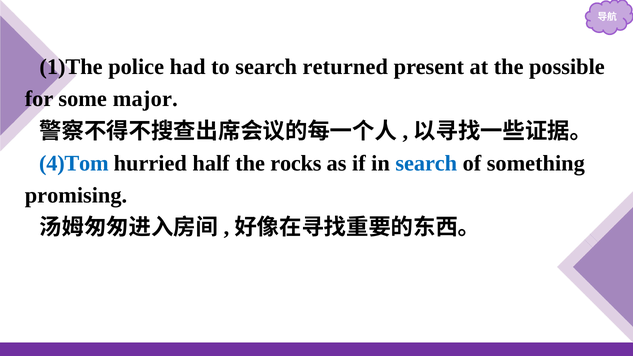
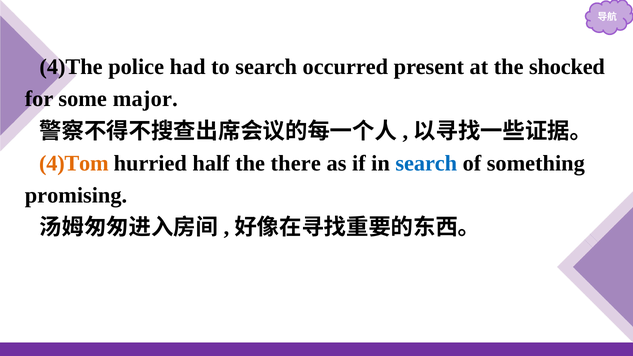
1)The: 1)The -> 4)The (71, 67)
returned: returned -> occurred (345, 67)
possible: possible -> shocked (567, 67)
4)Tom colour: blue -> orange (74, 163)
rocks: rocks -> there (296, 163)
